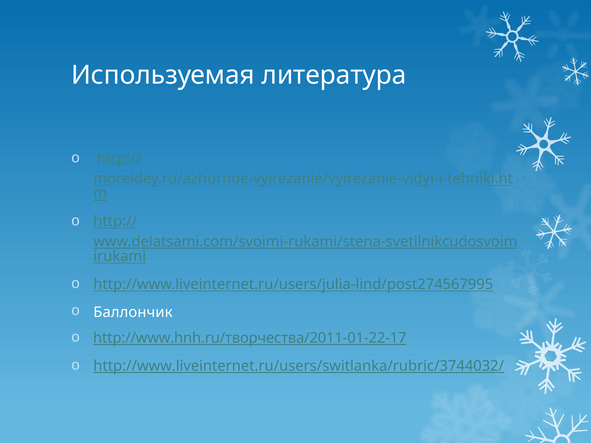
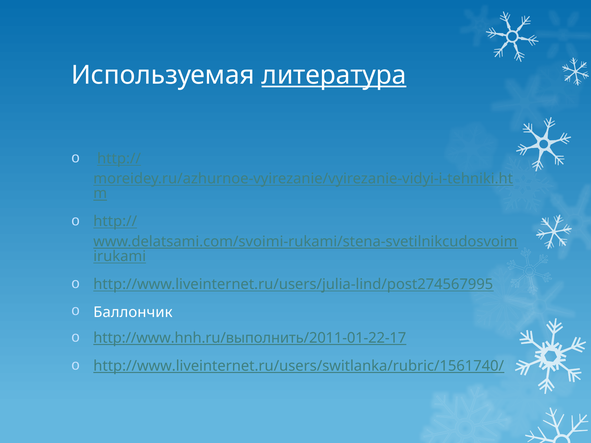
литература underline: none -> present (334, 75)
http://www.hnh.ru/творчества/2011-01-22-17: http://www.hnh.ru/творчества/2011-01-22-17 -> http://www.hnh.ru/выполнить/2011-01-22-17 (250, 338)
http://www.liveinternet.ru/users/switlanka/rubric/3744032/: http://www.liveinternet.ru/users/switlanka/rubric/3744032/ -> http://www.liveinternet.ru/users/switlanka/rubric/1561740/ (299, 366)
